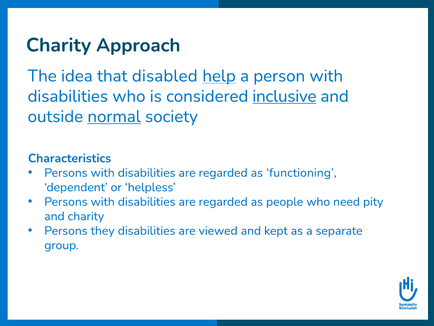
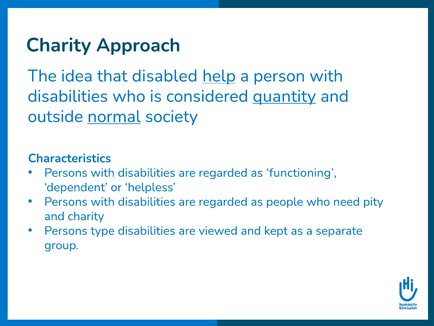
inclusive: inclusive -> quantity (284, 96)
they: they -> type (103, 230)
